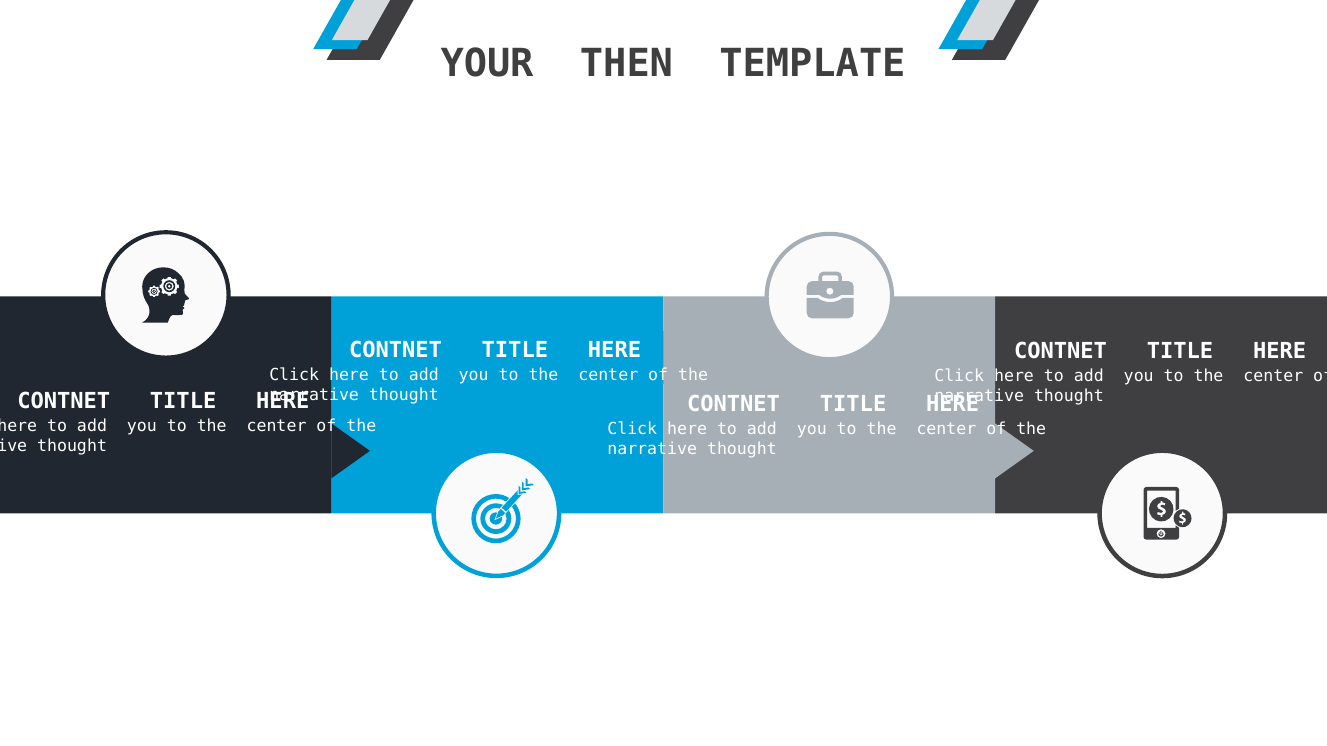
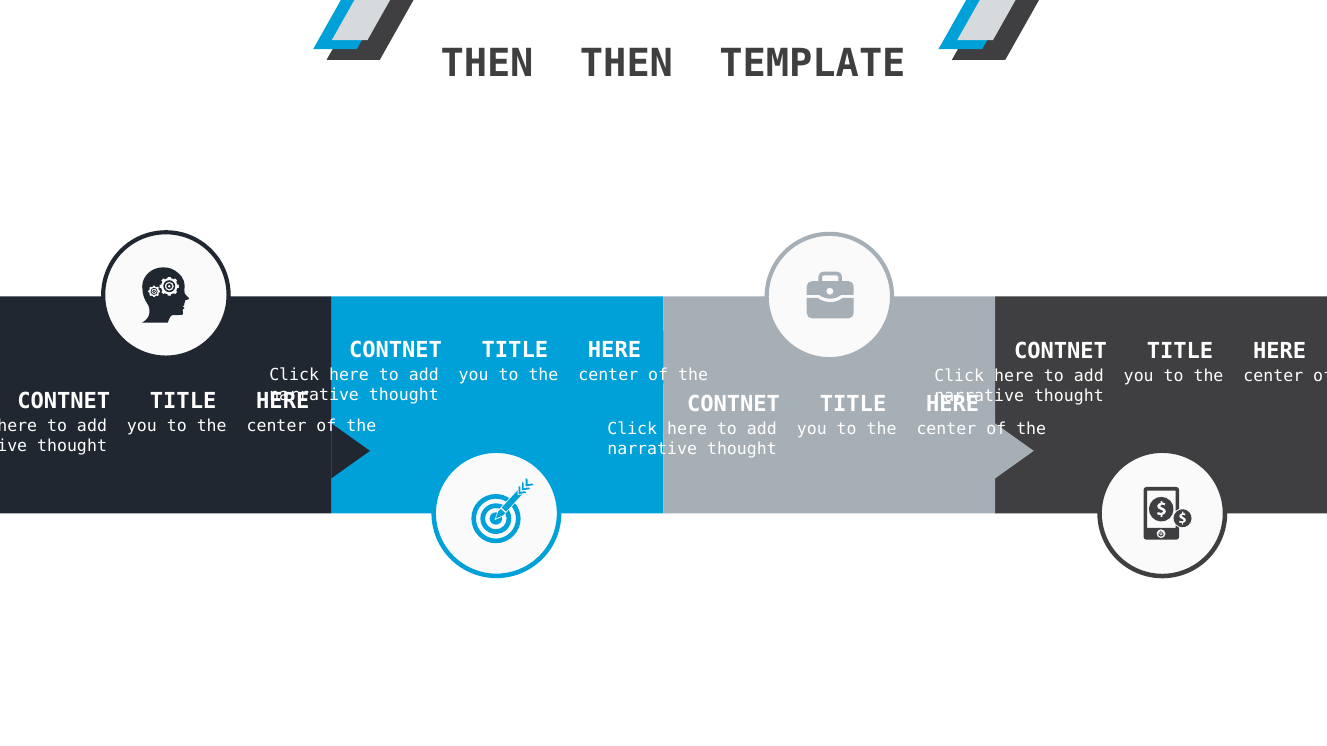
YOUR: YOUR -> THEN (487, 63)
